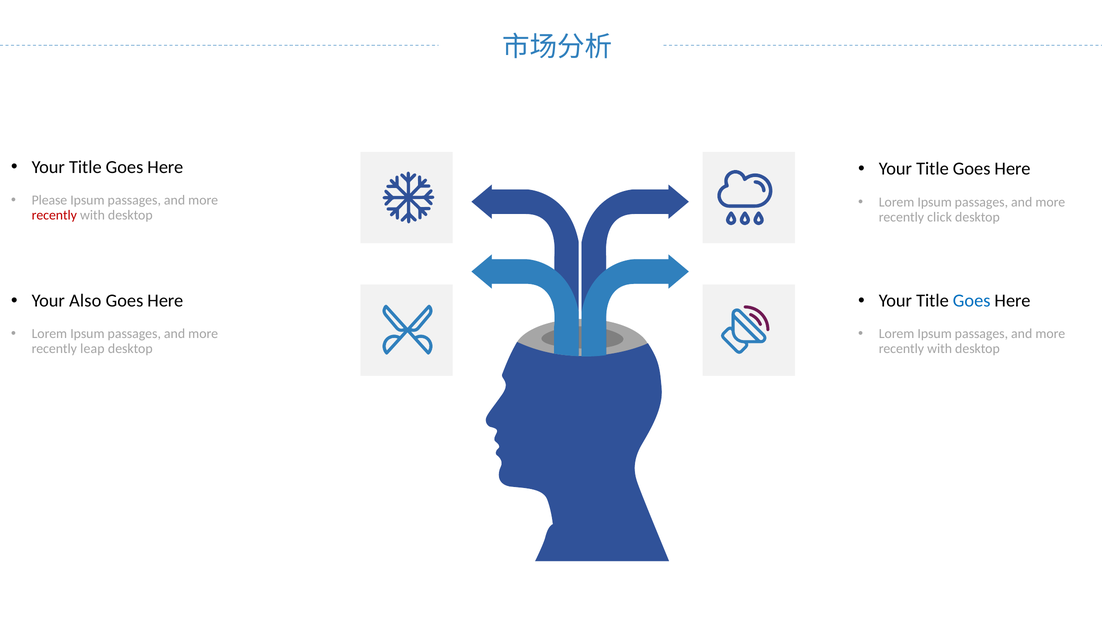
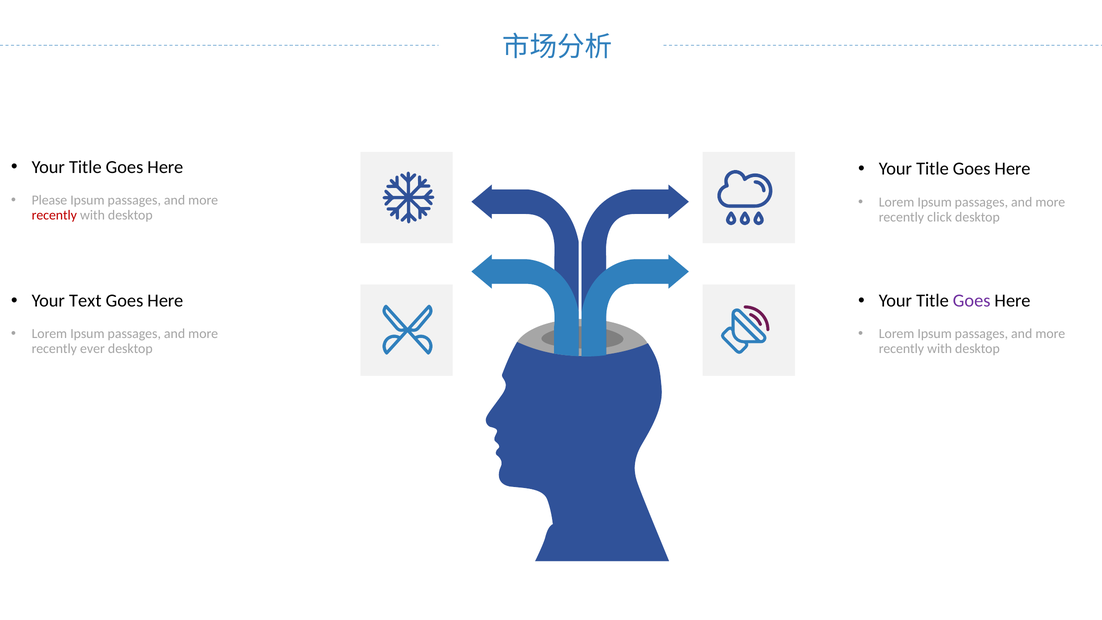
Also: Also -> Text (85, 301)
Goes colour: blue -> purple (972, 301)
leap: leap -> ever (92, 349)
